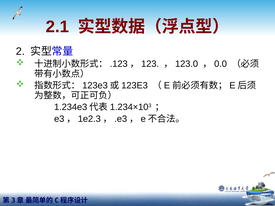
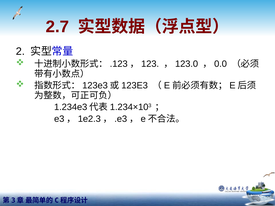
2.1: 2.1 -> 2.7 (57, 27)
